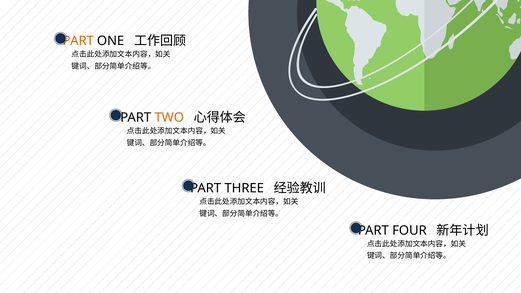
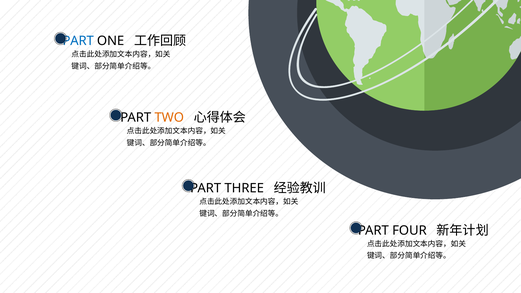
PART colour: orange -> blue (78, 41)
